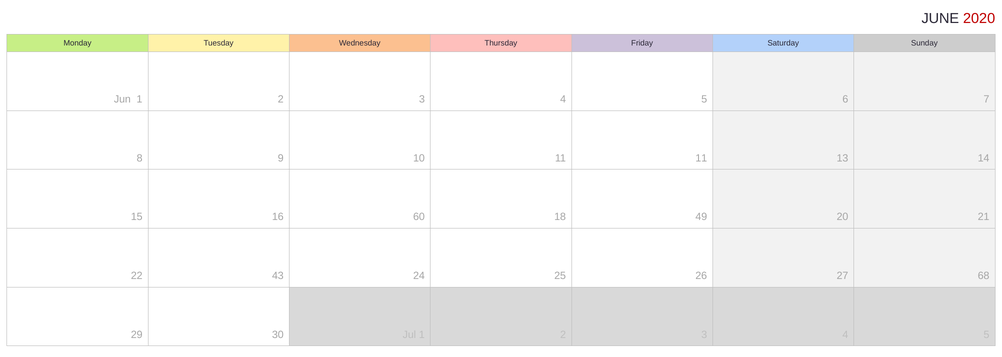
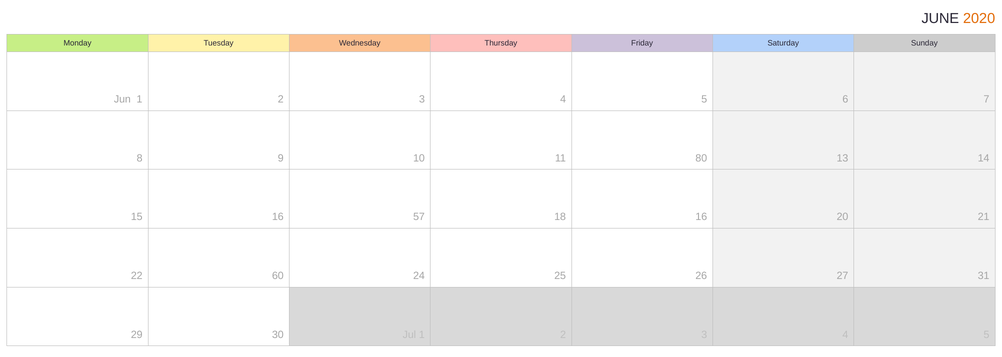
2020 colour: red -> orange (979, 18)
11 11: 11 -> 80 (701, 158)
60: 60 -> 57 (419, 217)
18 49: 49 -> 16 (701, 217)
43: 43 -> 60 (278, 276)
68: 68 -> 31 (984, 276)
